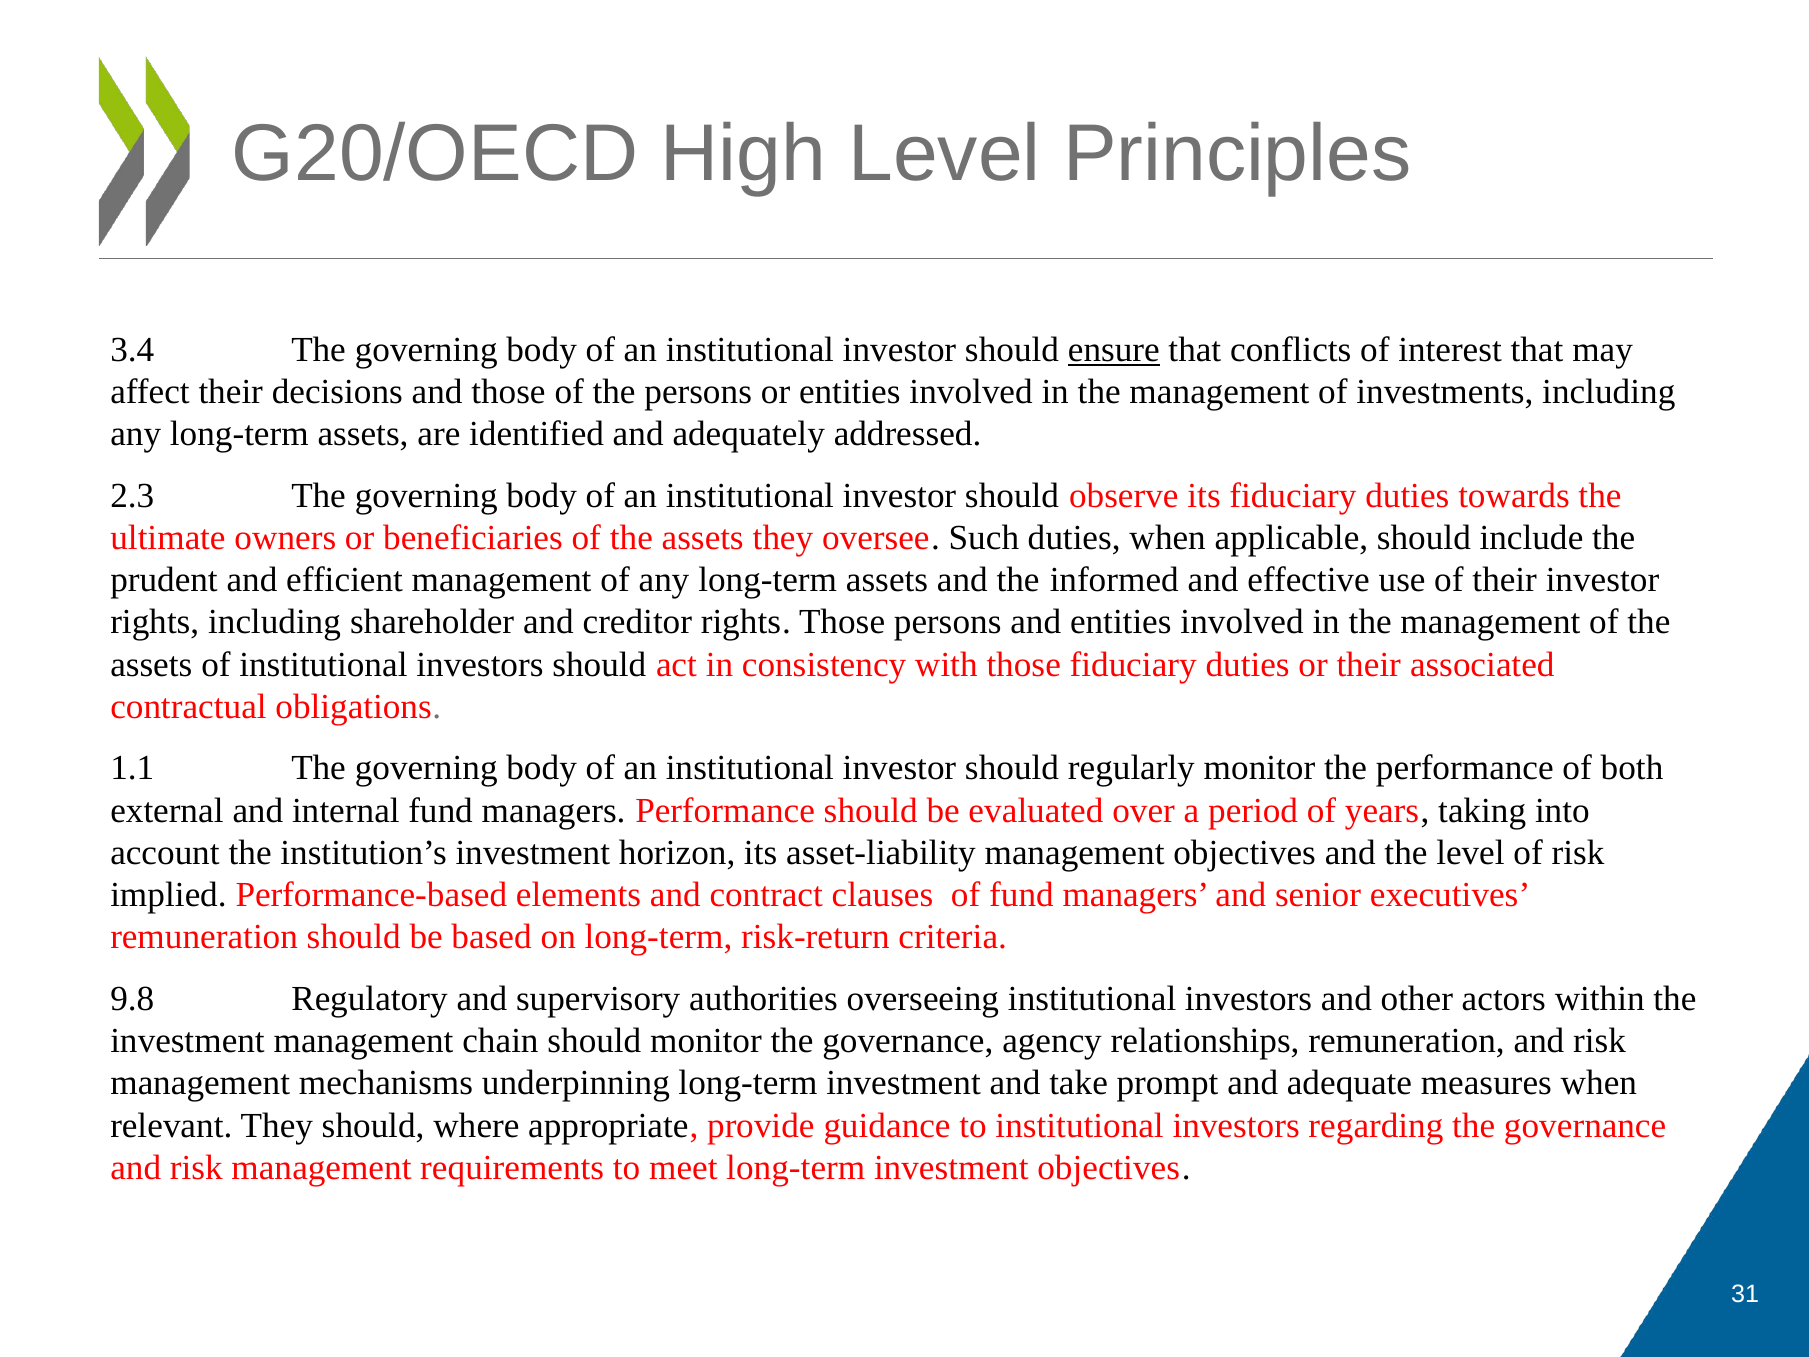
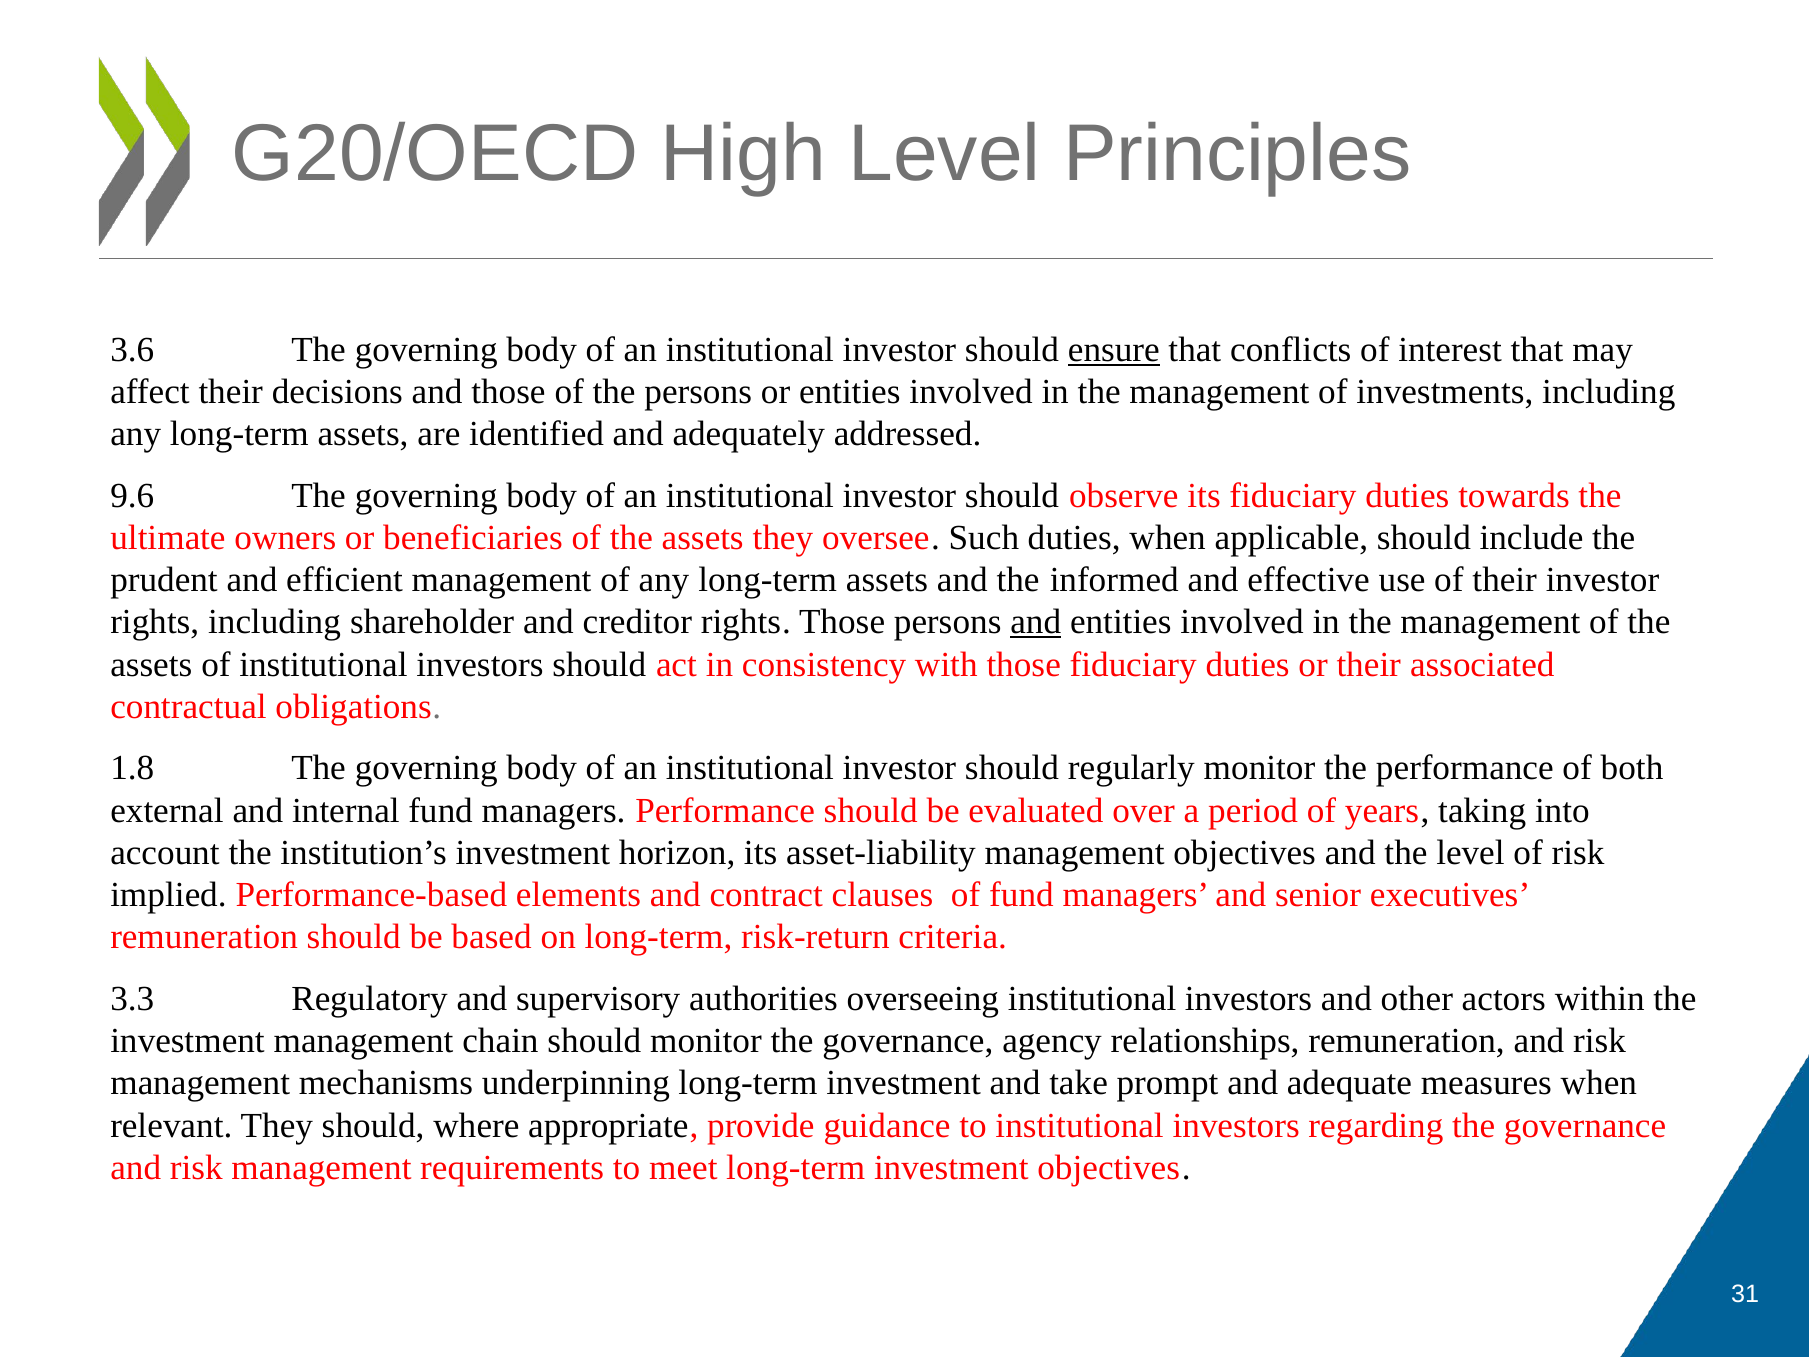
3.4: 3.4 -> 3.6 (132, 349)
2.3: 2.3 -> 9.6 (132, 495)
and underline: none -> present (1036, 622)
1.1: 1.1 -> 1.8 (132, 768)
9.8: 9.8 -> 3.3 (132, 999)
